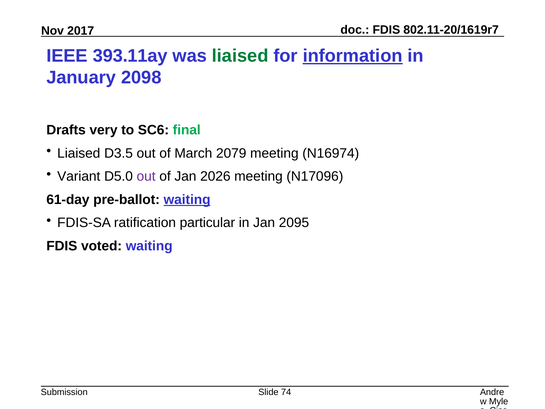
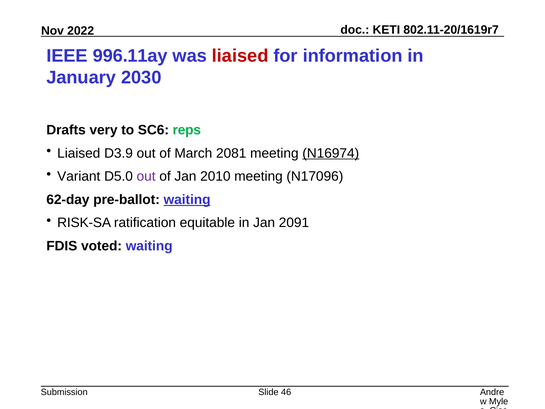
FDIS: FDIS -> KETI (386, 30)
2017: 2017 -> 2022 (81, 31)
393.11ay: 393.11ay -> 996.11ay (130, 56)
liaised colour: green -> red (240, 56)
information underline: present -> none (353, 56)
2098: 2098 -> 2030 (141, 78)
final: final -> reps (187, 130)
D3.5: D3.5 -> D3.9 (119, 153)
2079: 2079 -> 2081 (231, 153)
N16974 underline: none -> present (331, 153)
2026: 2026 -> 2010 (215, 176)
61-day: 61-day -> 62-day (68, 199)
FDIS-SA: FDIS-SA -> RISK-SA (84, 223)
particular: particular -> equitable (207, 223)
2095: 2095 -> 2091 (294, 223)
74: 74 -> 46 (286, 392)
